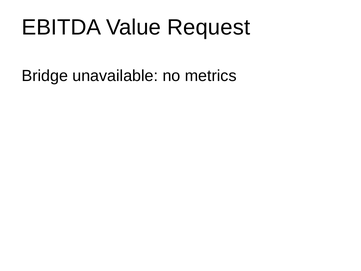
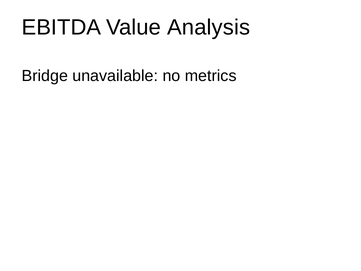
Request: Request -> Analysis (209, 27)
